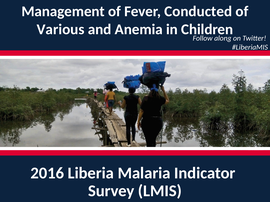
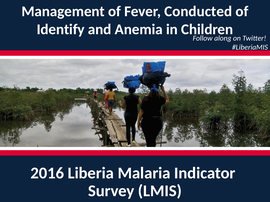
Various: Various -> Identify (61, 29)
